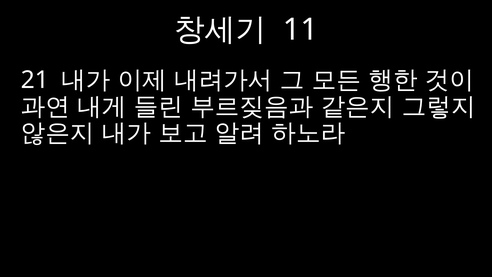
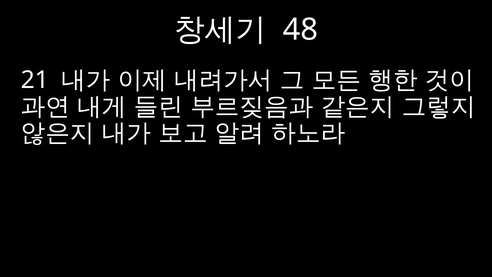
11: 11 -> 48 (300, 30)
